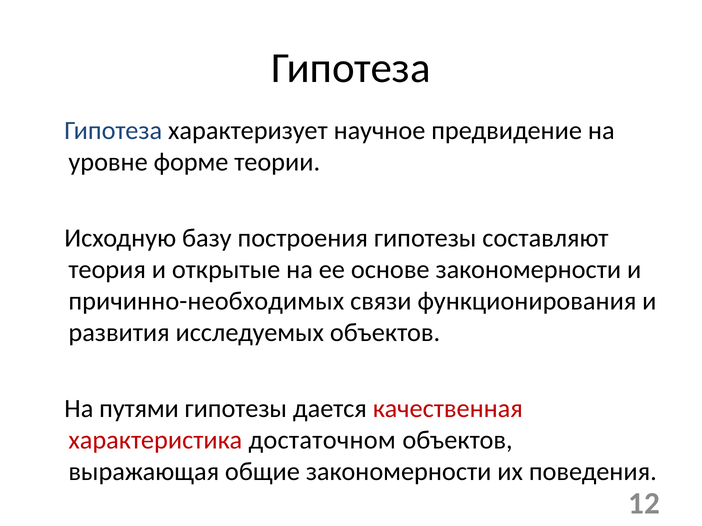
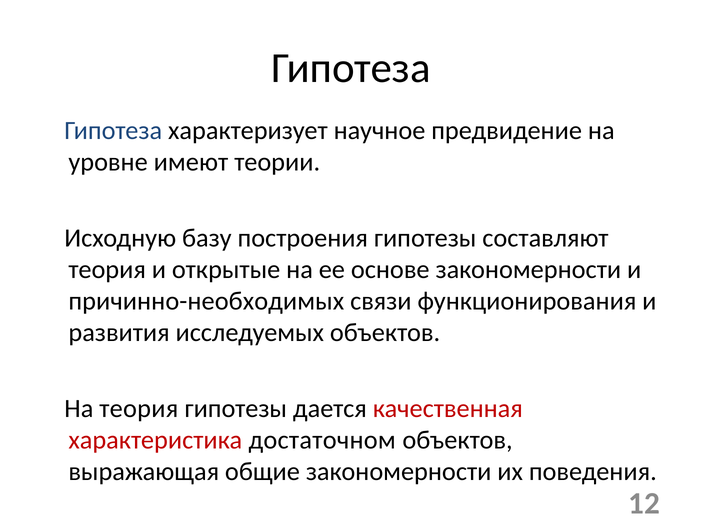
форме: форме -> имеют (191, 162)
На путями: путями -> теория (139, 409)
